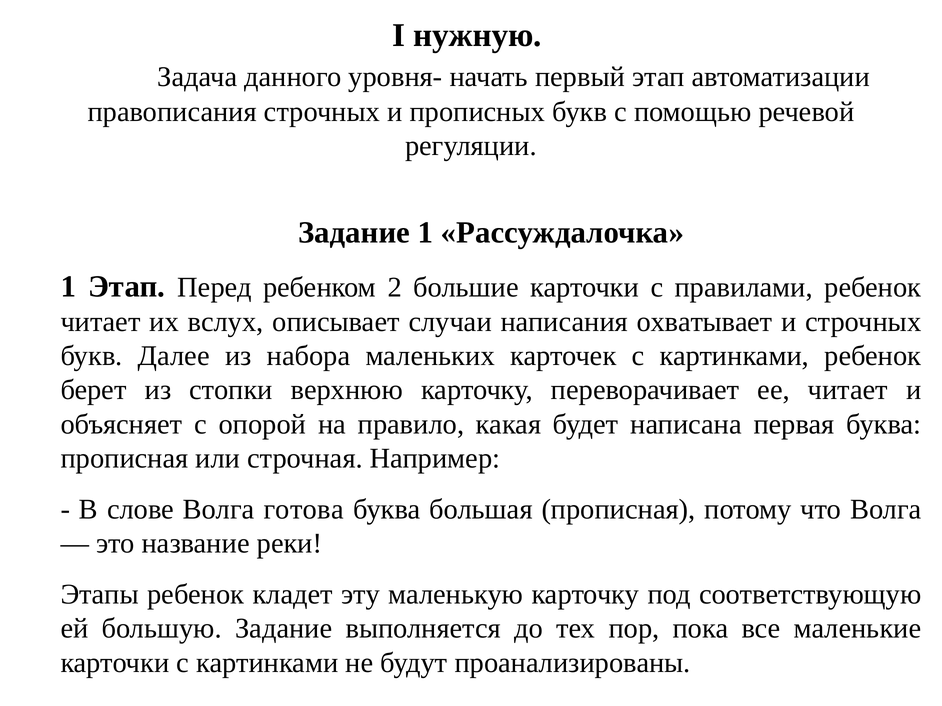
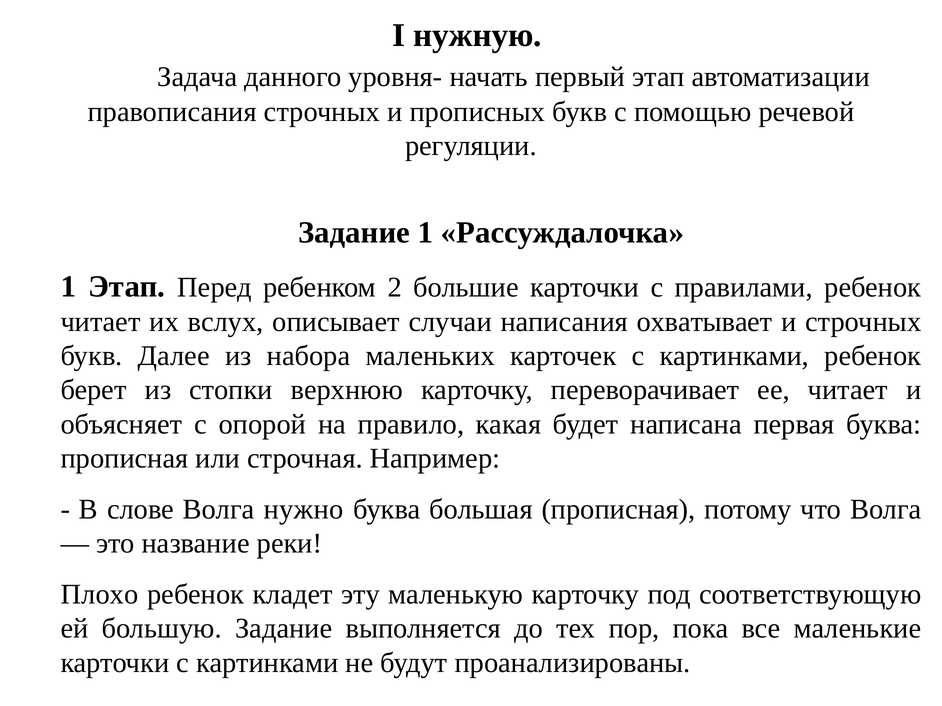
готова: готова -> нужно (304, 510)
Этапы: Этапы -> Плохо (100, 595)
